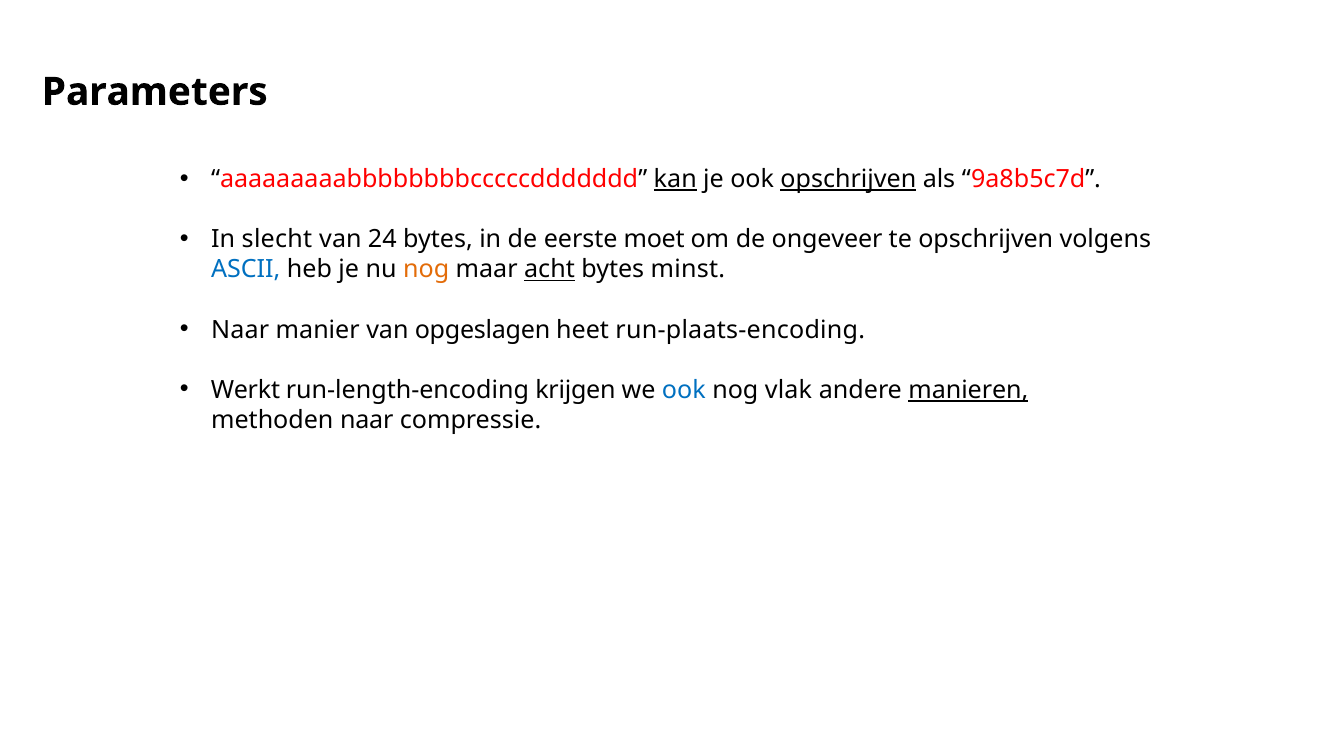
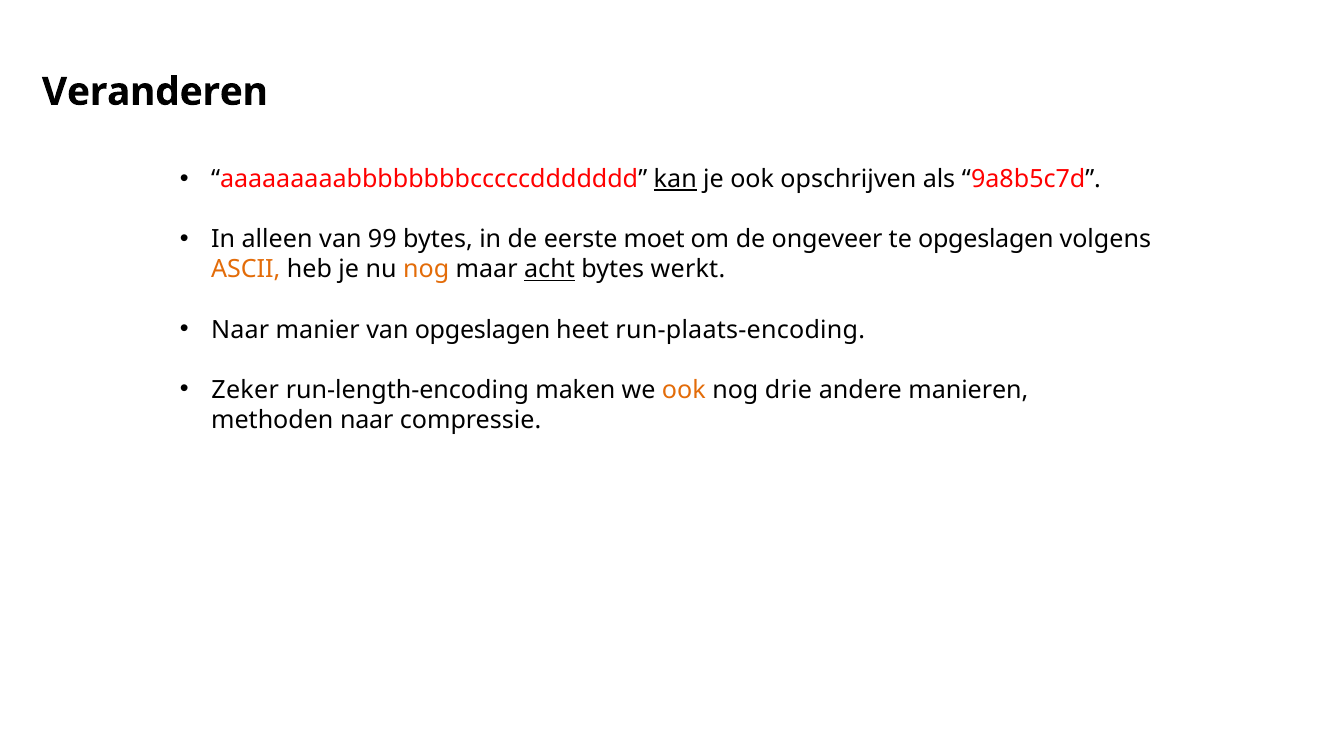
Parameters: Parameters -> Veranderen (155, 92)
opschrijven underline: present -> none (848, 179)
slecht: slecht -> alleen (277, 239)
24: 24 -> 99 (382, 239)
te opschrijven: opschrijven -> opgeslagen (986, 239)
ASCII colour: blue -> orange (246, 269)
minst: minst -> werkt (688, 269)
Werkt: Werkt -> Zeker (245, 390)
krijgen: krijgen -> maken (575, 390)
ook colour: blue -> orange (684, 390)
vlak: vlak -> drie (788, 390)
manieren underline: present -> none (968, 390)
